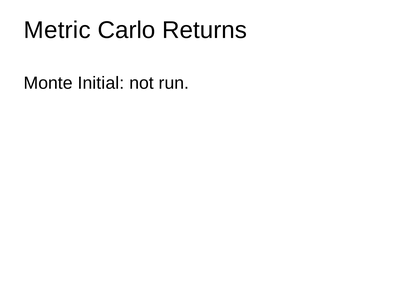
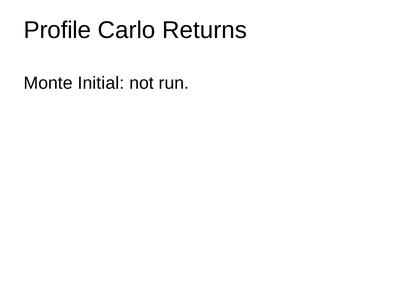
Metric: Metric -> Profile (57, 30)
